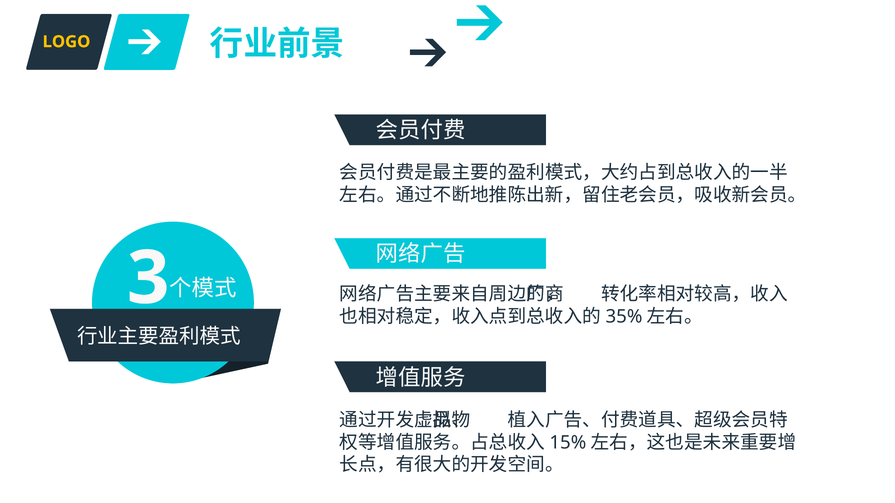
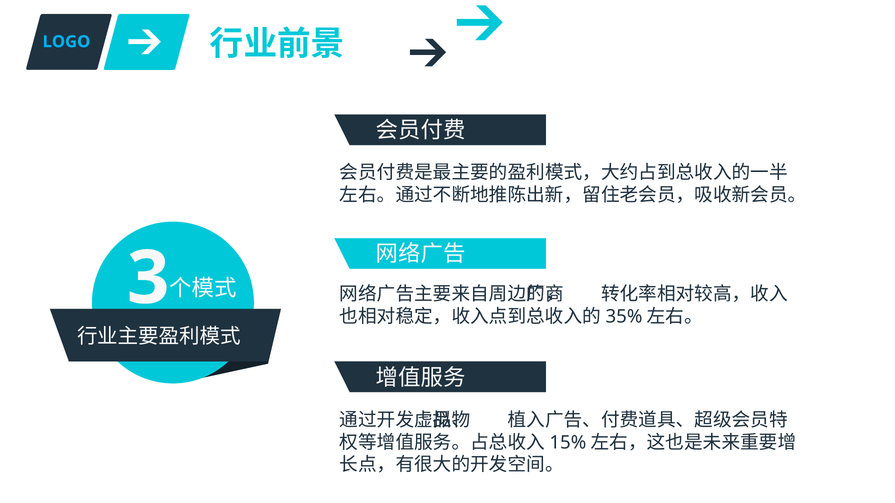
LOGO colour: yellow -> light blue (66, 42)
